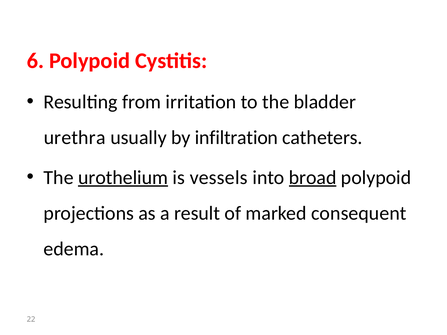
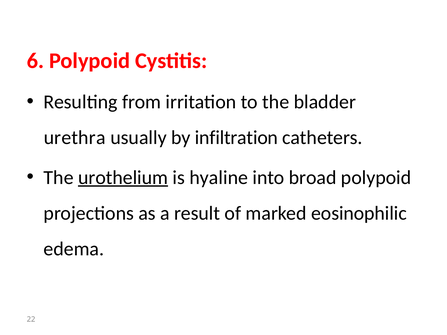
vessels: vessels -> hyaline (219, 178)
broad underline: present -> none (313, 178)
consequent: consequent -> eosinophilic (359, 213)
